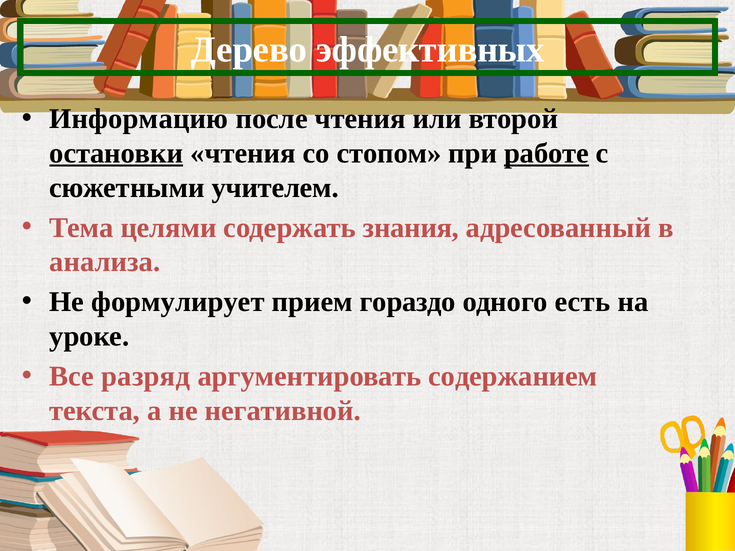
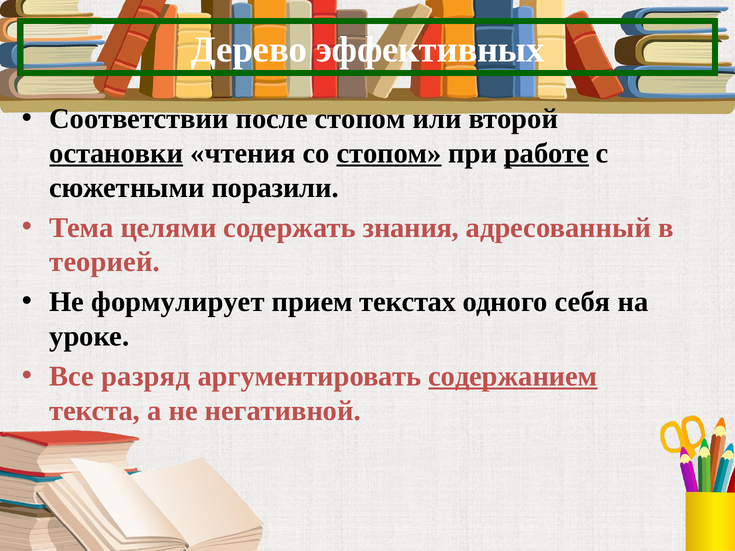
Информацию: Информацию -> Соответствии (139, 119)
после чтения: чтения -> стопом (360, 119)
стопом underline: none -> present (389, 153)
учителем: учителем -> поразили (275, 188)
анализа: анализа -> теорией (105, 262)
гораздо: гораздо -> текстах (408, 302)
есть: есть -> себя (583, 302)
содержанием underline: none -> present (513, 376)
